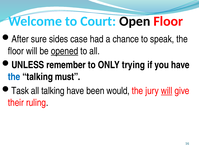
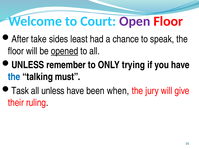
Open colour: black -> purple (135, 21)
sure: sure -> take (39, 39)
case: case -> least (79, 39)
all talking: talking -> unless (53, 91)
would: would -> when (118, 91)
will underline: present -> none (167, 91)
